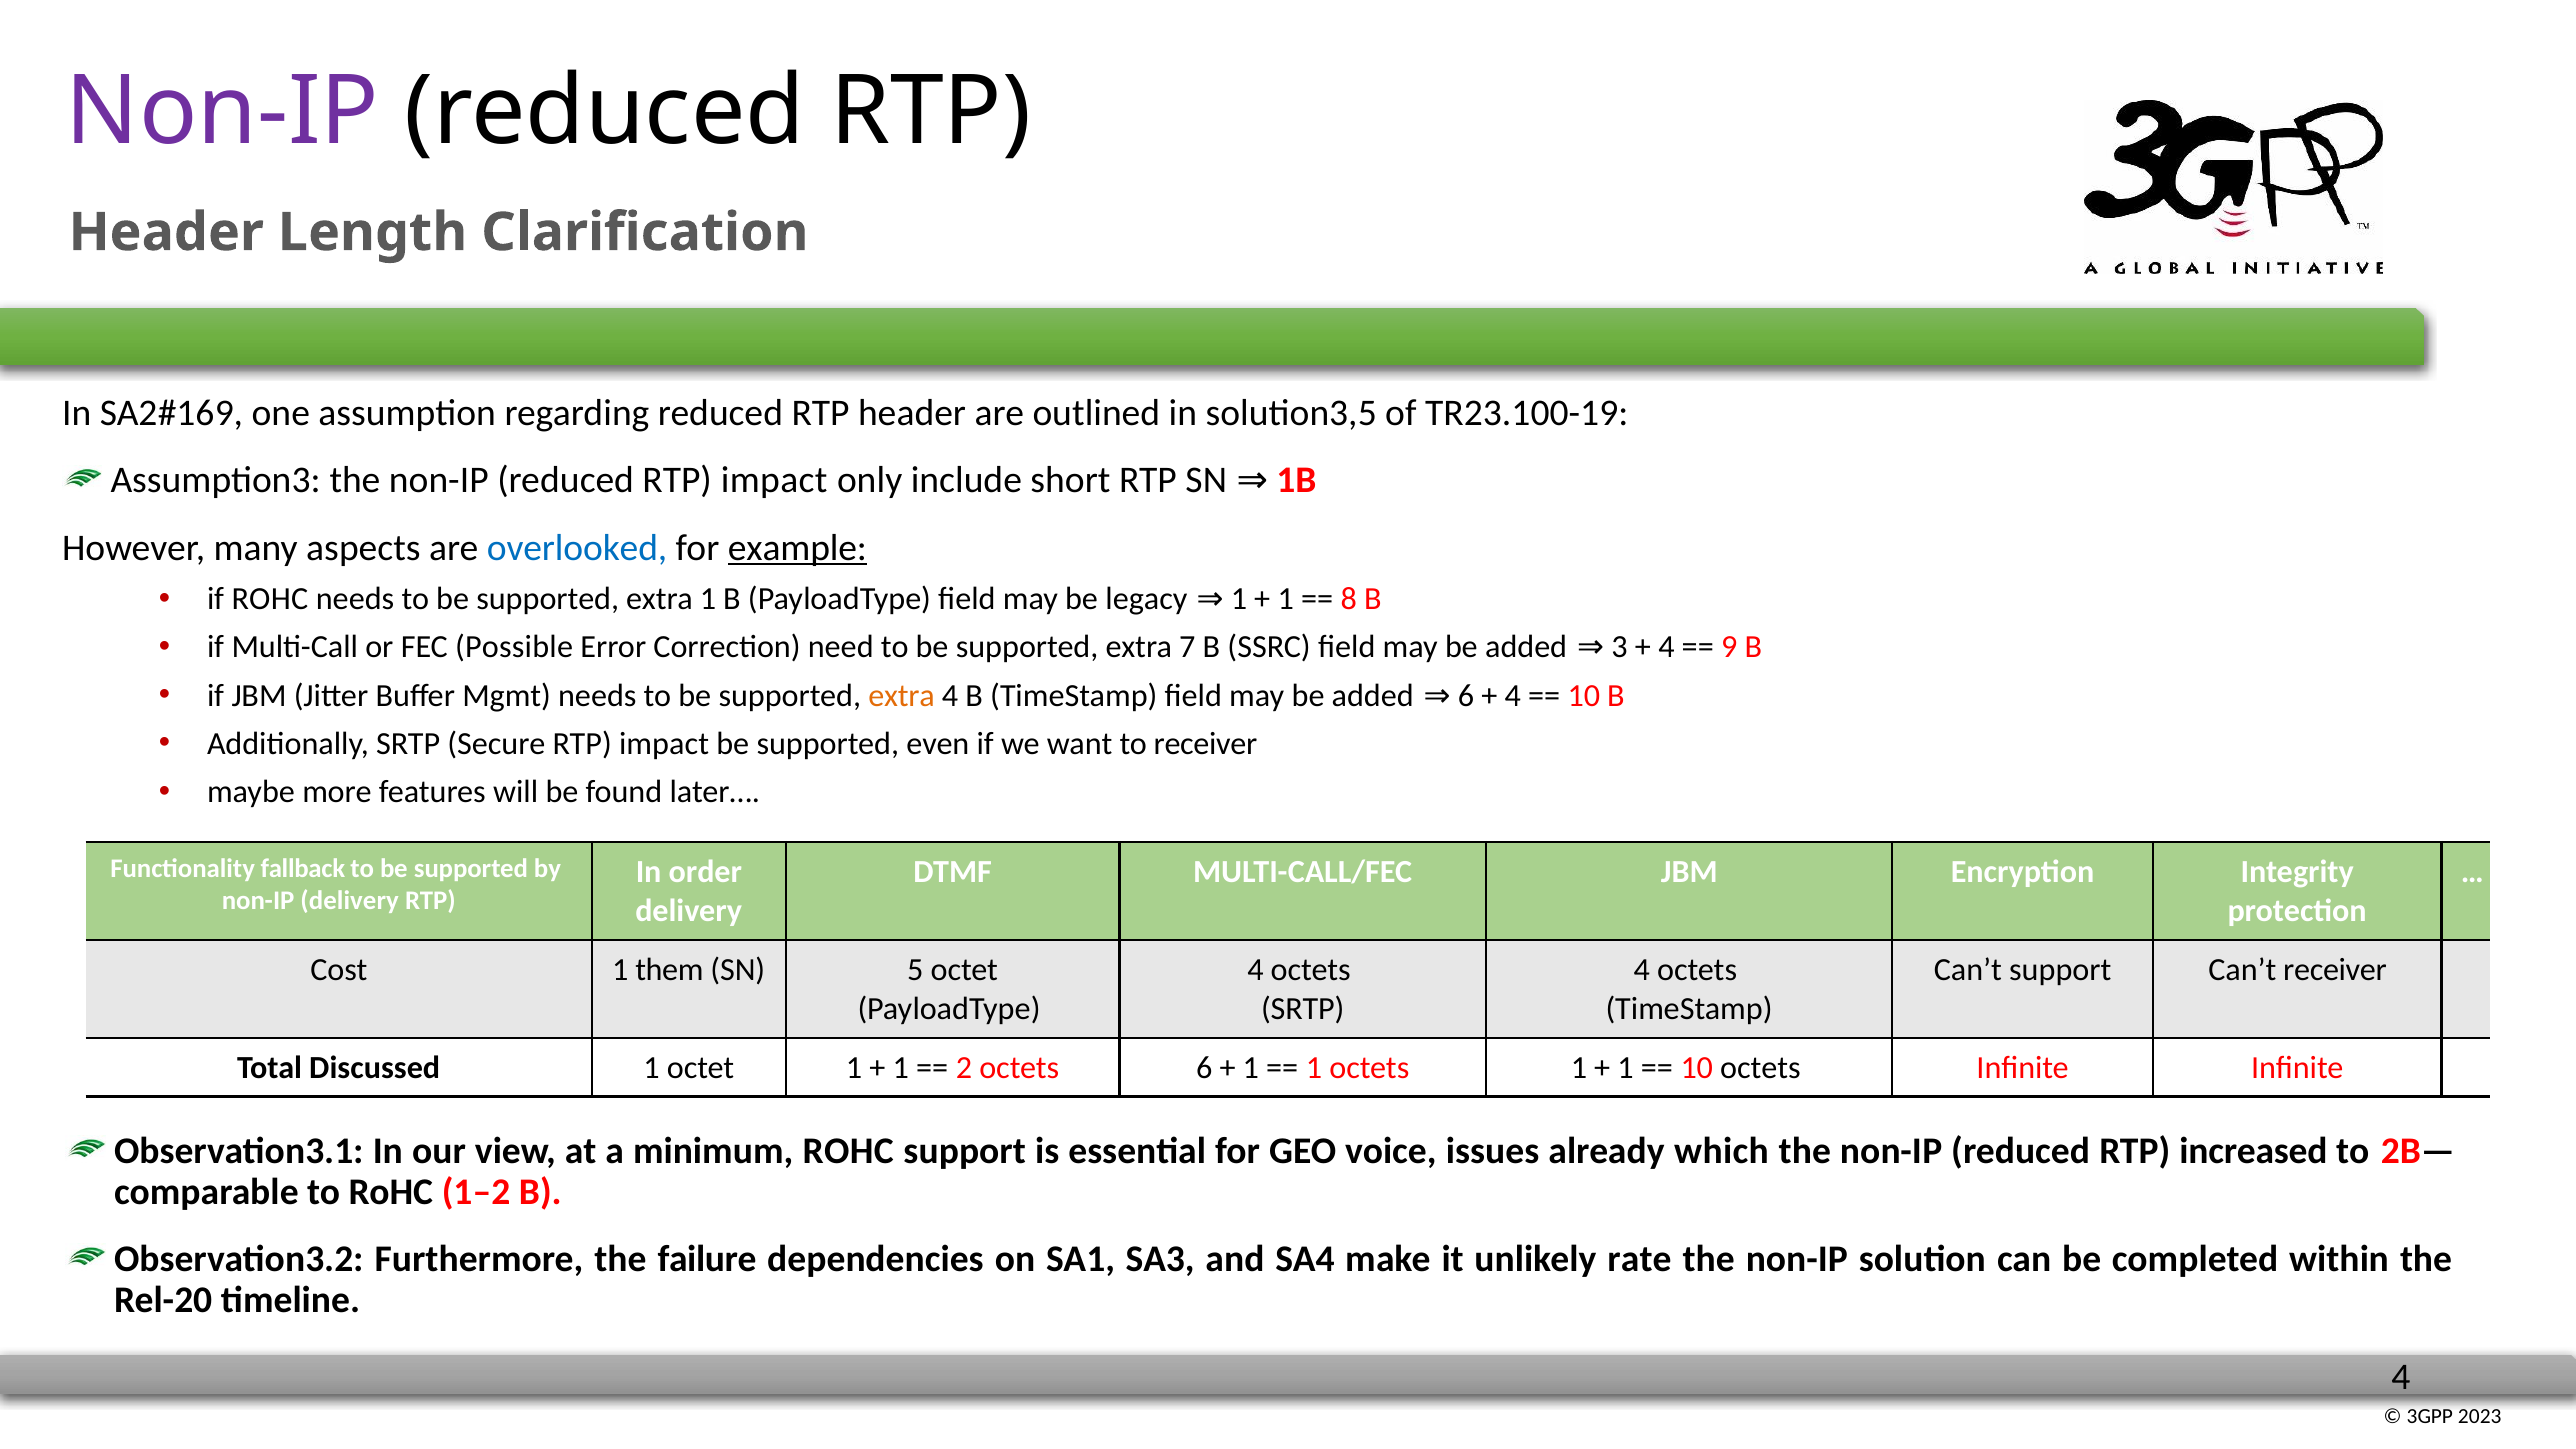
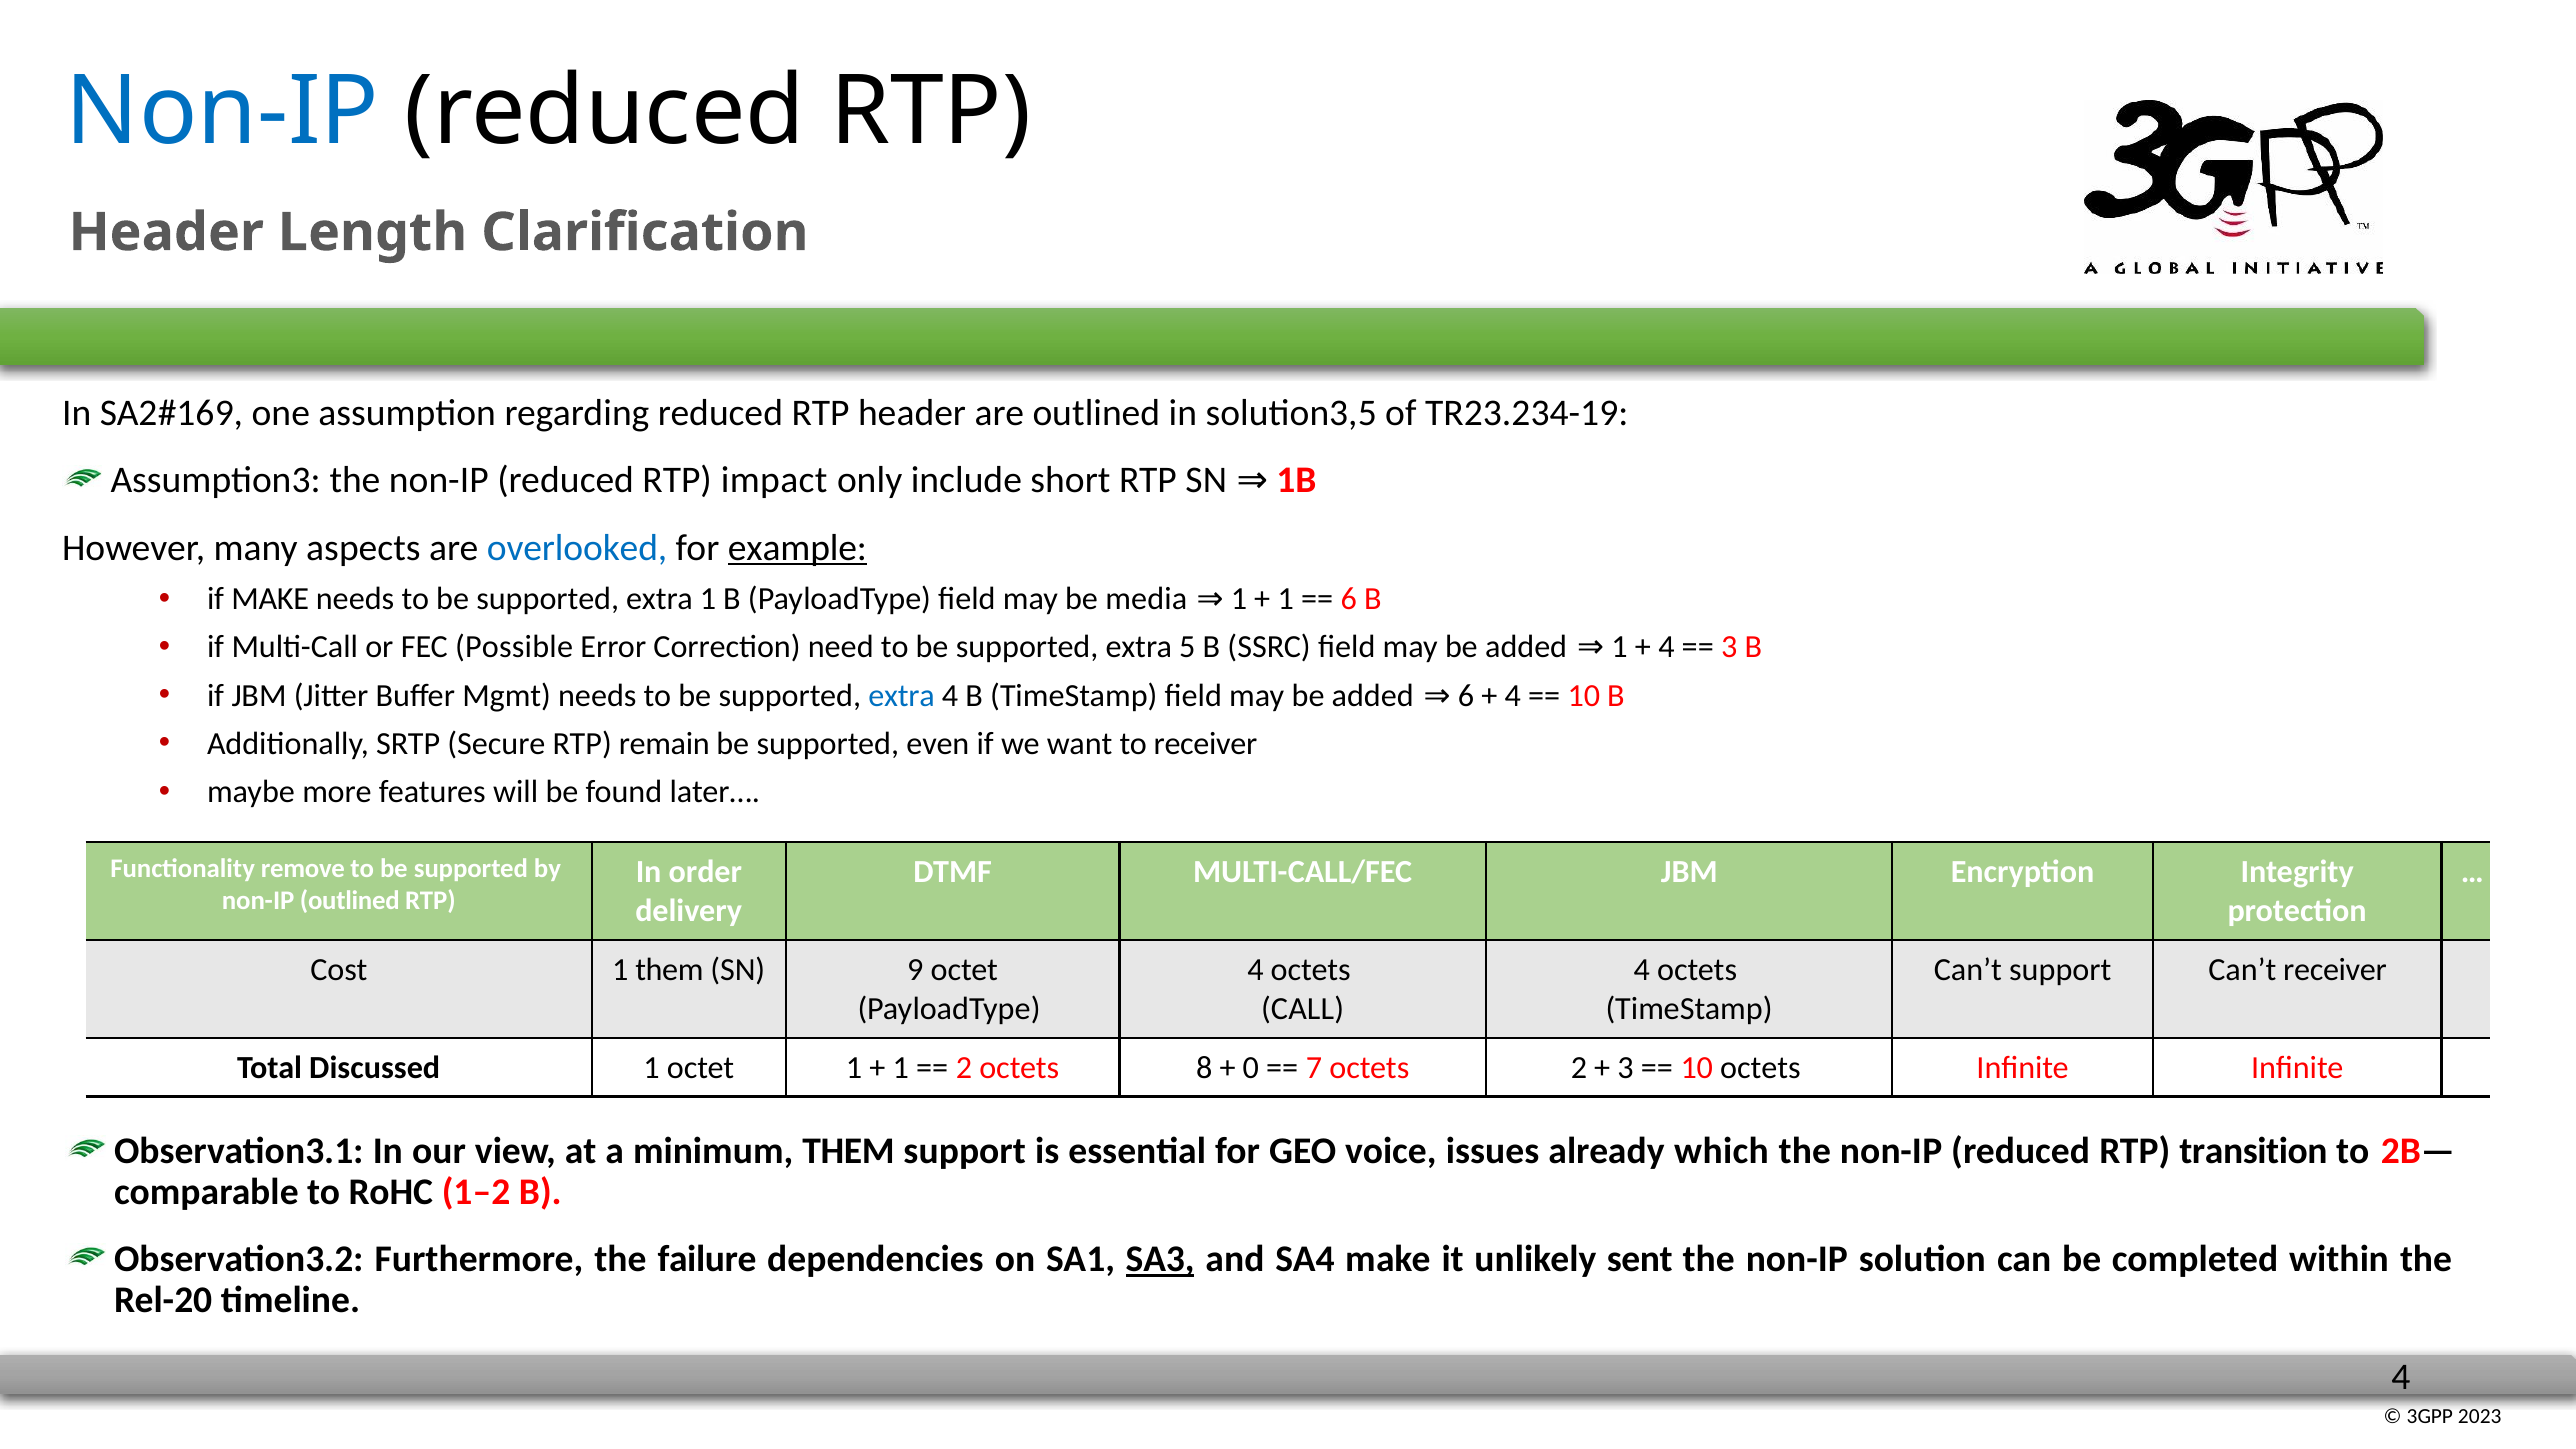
Non-IP colour: purple -> blue (223, 112)
TR23.100-19: TR23.100-19 -> TR23.234-19 (1527, 413)
if ROHC: ROHC -> MAKE (270, 599)
legacy: legacy -> media (1146, 599)
8: 8 -> 6 (1349, 599)
7: 7 -> 5 (1187, 647)
3: 3 -> 1 (1620, 647)
9: 9 -> 3 (1729, 647)
extra colour: orange -> blue (902, 695)
Secure RTP impact: impact -> remain (664, 744)
fallback: fallback -> remove (303, 868)
non-IP delivery: delivery -> outlined (350, 901)
5: 5 -> 9 (915, 970)
SRTP: SRTP -> CALL (1303, 1009)
octets 6: 6 -> 8 (1204, 1067)
1: 1 -> 0 (1251, 1067)
1: 1 -> 7 (1314, 1067)
octets 1: 1 -> 2 (1579, 1067)
1: 1 -> 3 (1626, 1067)
minimum ROHC: ROHC -> THEM (849, 1151)
increased: increased -> transition (2253, 1151)
SA3 underline: none -> present (1160, 1259)
rate: rate -> sent (1640, 1259)
